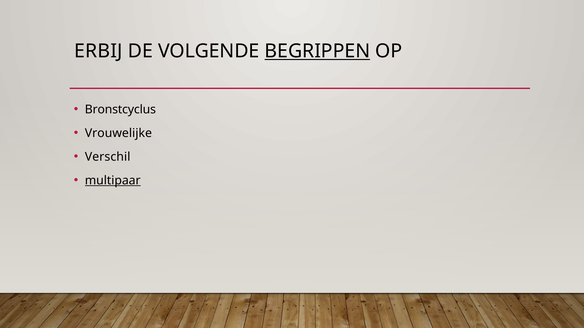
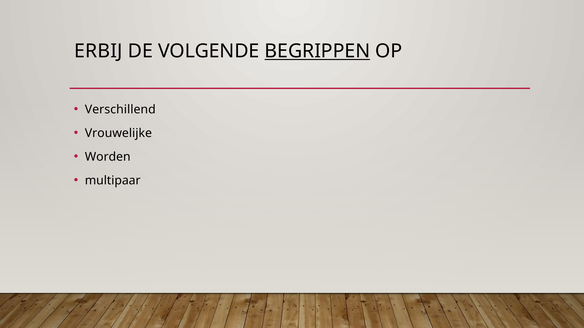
Bronstcyclus: Bronstcyclus -> Verschillend (120, 110)
Verschil: Verschil -> Worden (108, 157)
multipaar underline: present -> none (113, 181)
